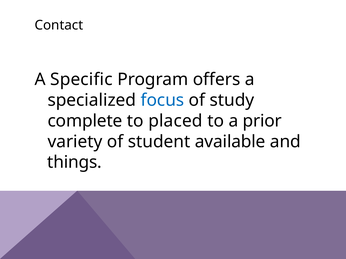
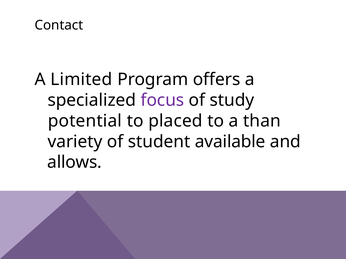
Specific: Specific -> Limited (81, 80)
focus colour: blue -> purple (162, 100)
complete: complete -> potential (85, 121)
prior: prior -> than (262, 121)
things: things -> allows (75, 163)
